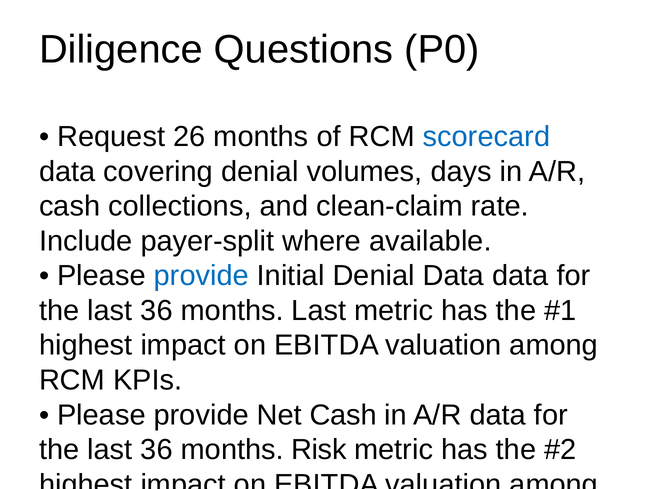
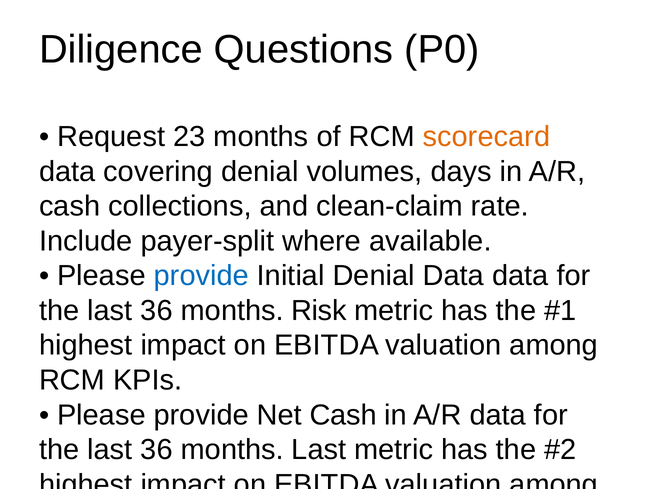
26: 26 -> 23 (189, 137)
scorecard colour: blue -> orange (486, 137)
months Last: Last -> Risk (319, 311)
months Risk: Risk -> Last (319, 450)
